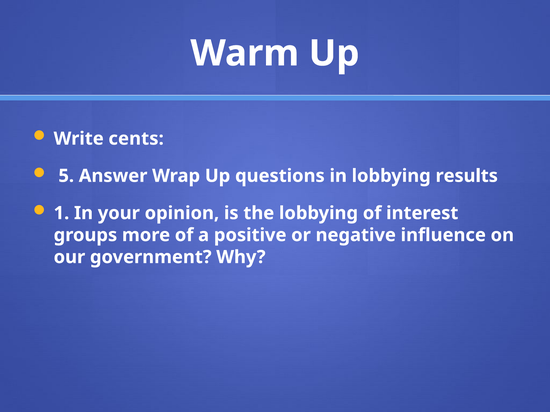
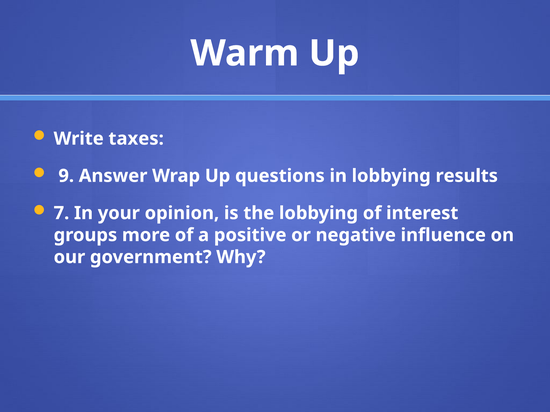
cents: cents -> taxes (136, 139)
5: 5 -> 9 (66, 176)
1: 1 -> 7 (61, 213)
